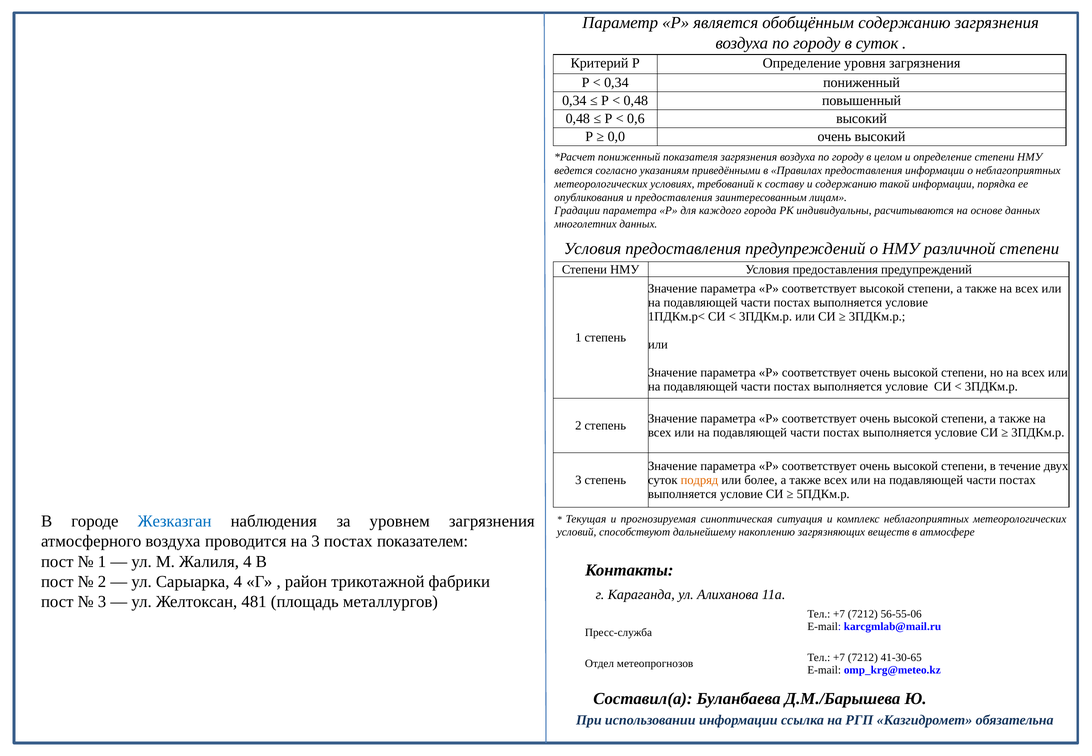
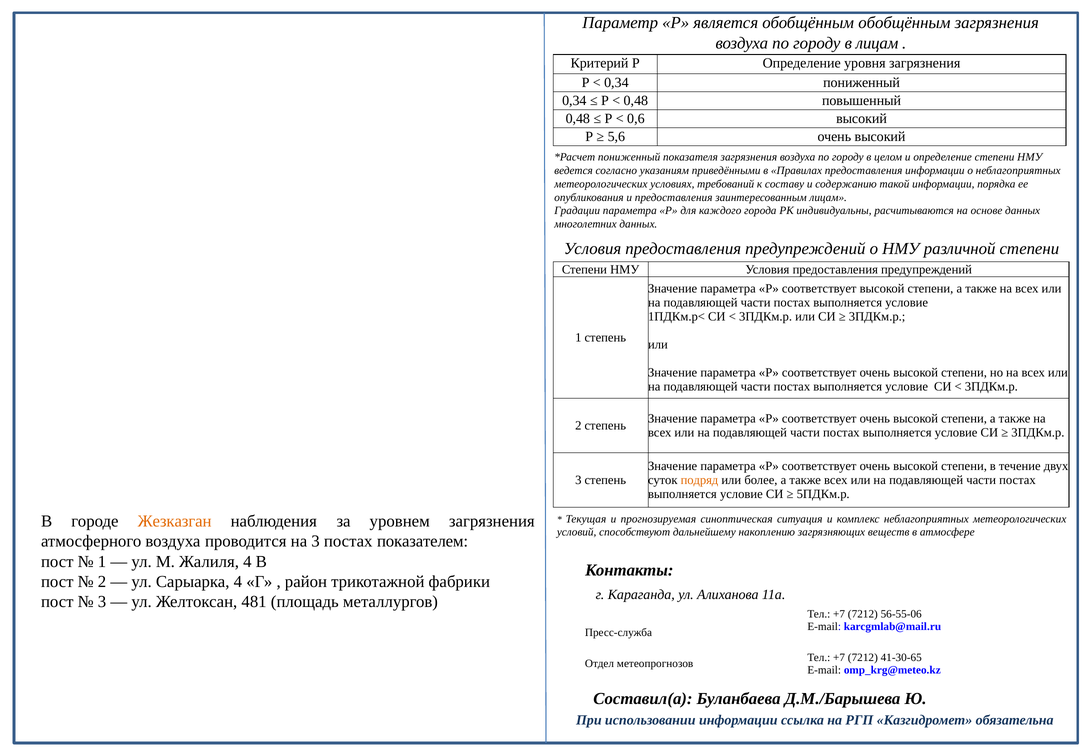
обобщённым содержанию: содержанию -> обобщённым (904, 23)
в суток: суток -> лицам (877, 43)
0,0: 0,0 -> 5,6 (616, 137)
Жезказган colour: blue -> orange (175, 521)
